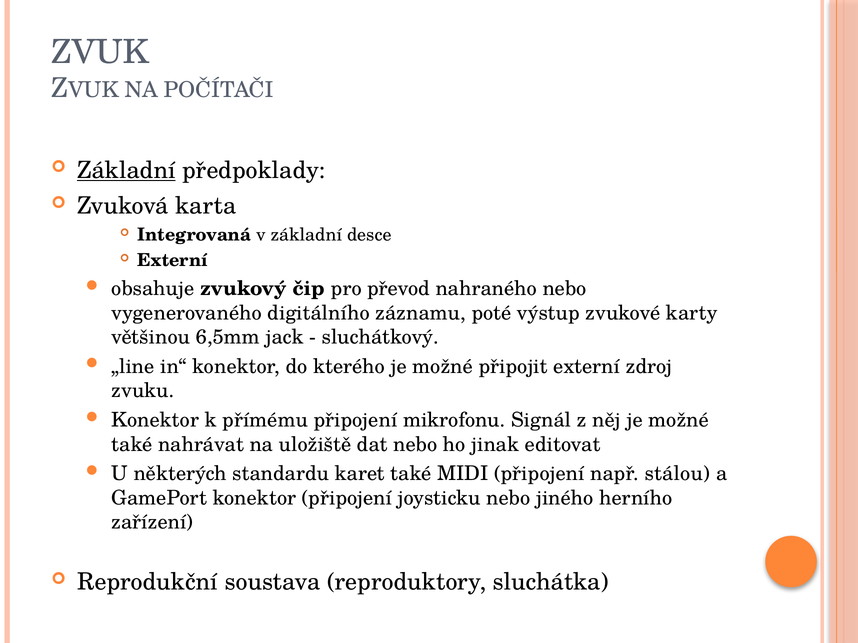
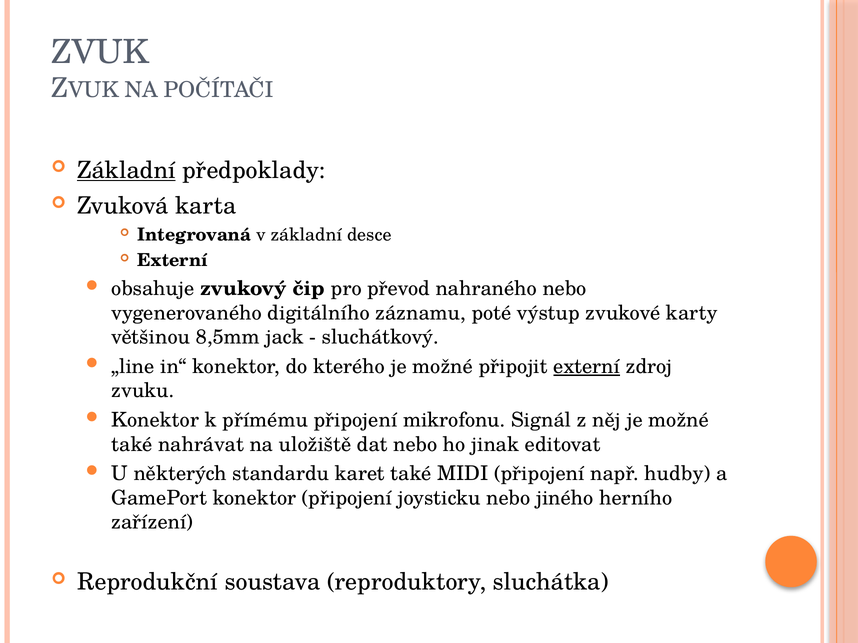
6,5mm: 6,5mm -> 8,5mm (228, 337)
externí underline: none -> present (587, 367)
stálou: stálou -> hudby (677, 474)
